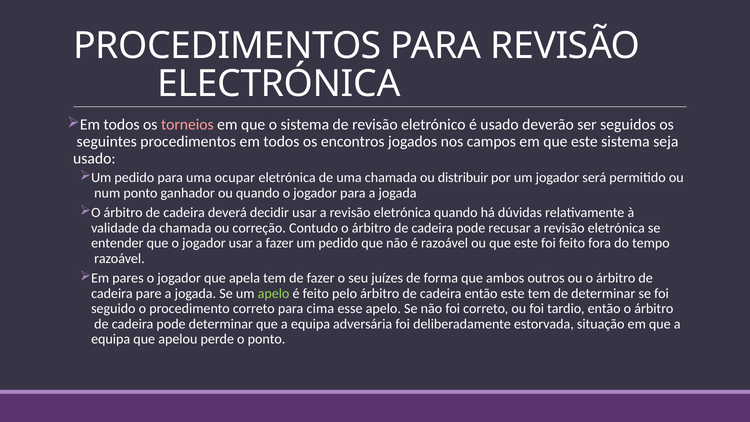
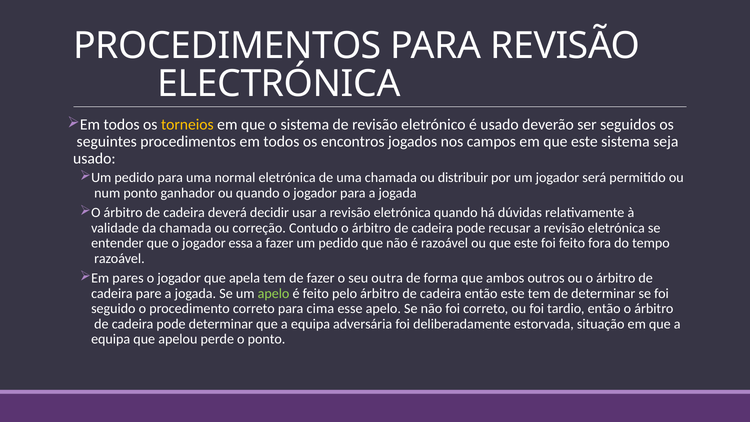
torneios colour: pink -> yellow (187, 125)
ocupar: ocupar -> normal (235, 178)
jogador usar: usar -> essa (241, 243)
juízes: juízes -> outra (387, 278)
